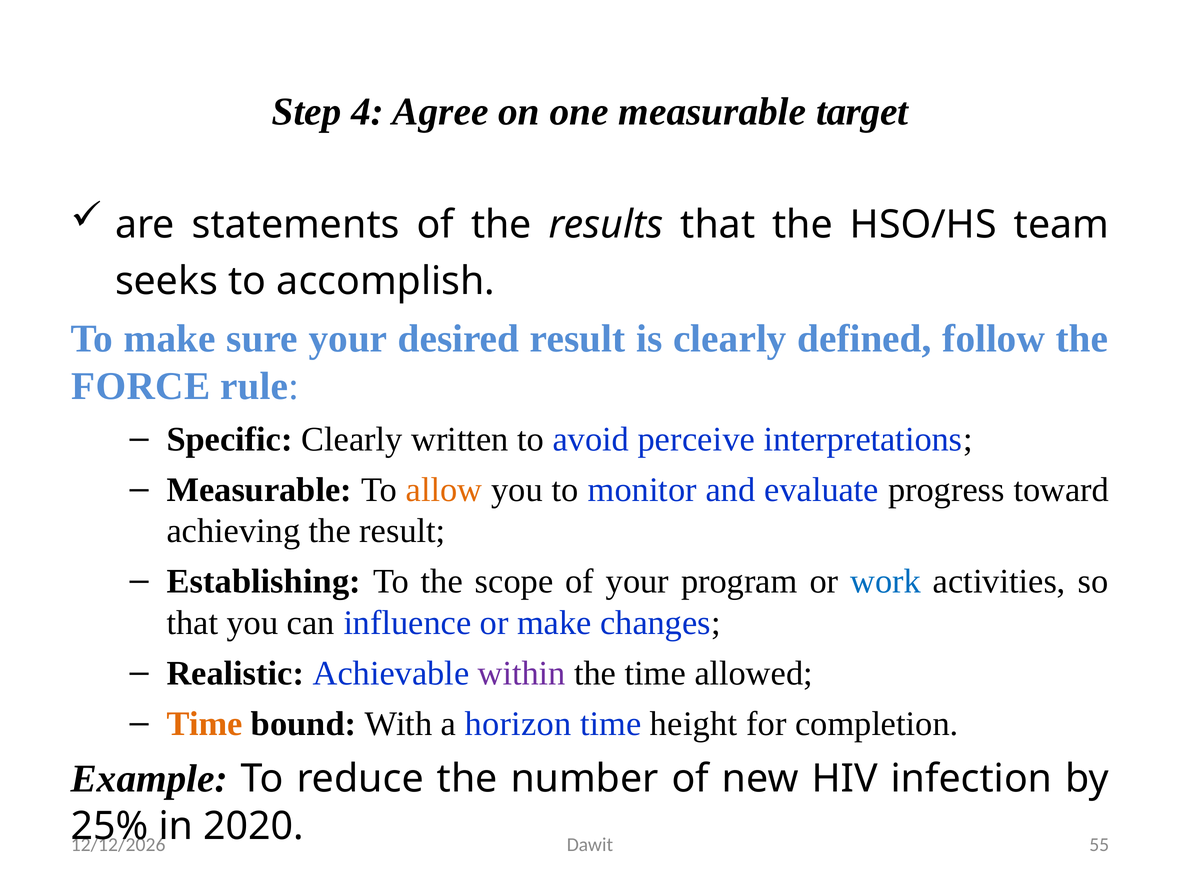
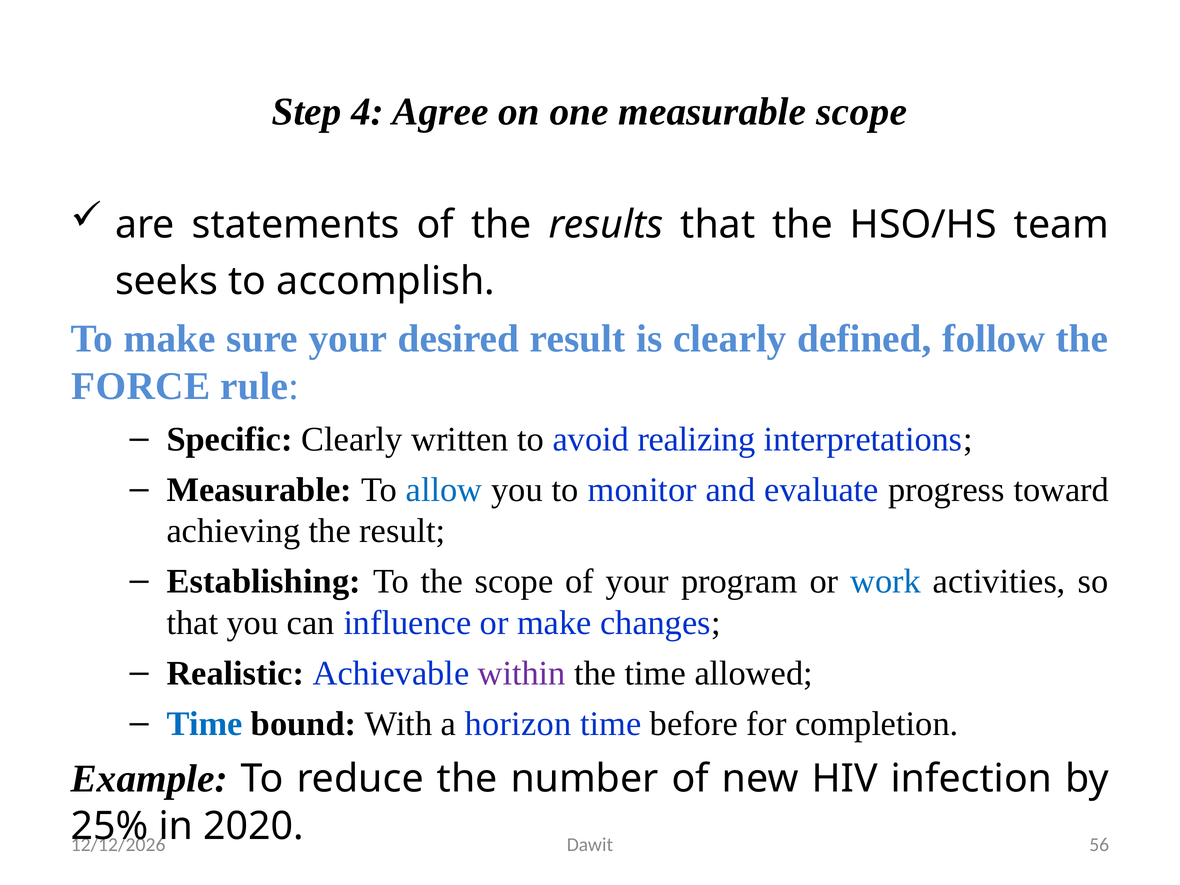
measurable target: target -> scope (862, 112)
perceive: perceive -> realizing (697, 439)
allow colour: orange -> blue (444, 490)
Time colour: orange -> blue (205, 724)
height: height -> before (694, 724)
55: 55 -> 56 (1099, 845)
